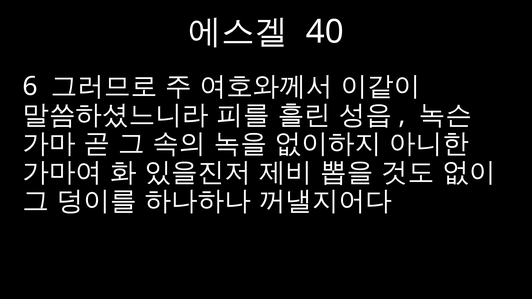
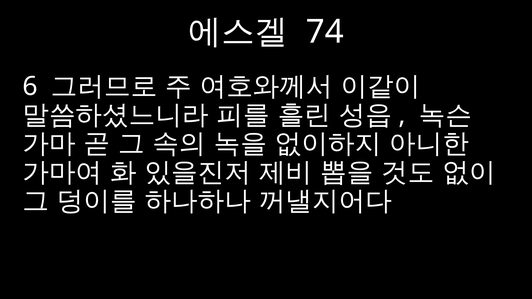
40: 40 -> 74 (325, 32)
